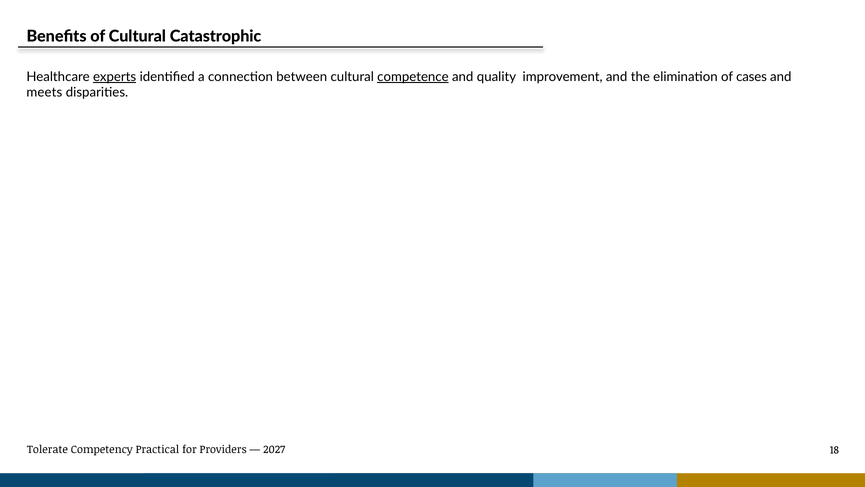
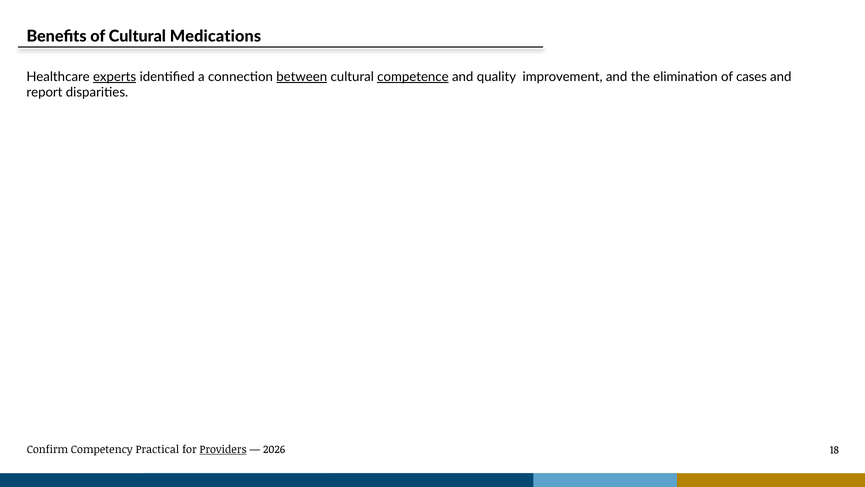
Catastrophic: Catastrophic -> Medications (215, 37)
between underline: none -> present (302, 77)
meets: meets -> report (44, 92)
Tolerate: Tolerate -> Confirm (47, 449)
Providers underline: none -> present (223, 449)
2027: 2027 -> 2026 (274, 449)
